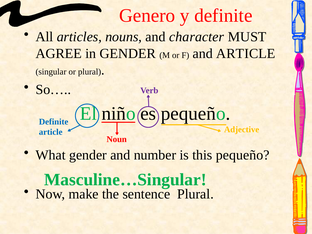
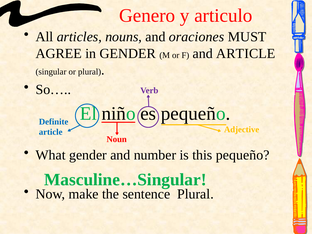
y definite: definite -> articulo (223, 16)
character: character -> oraciones (197, 37)
